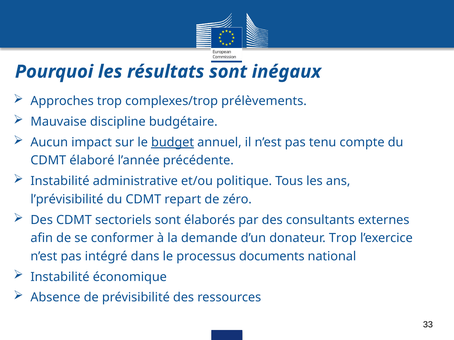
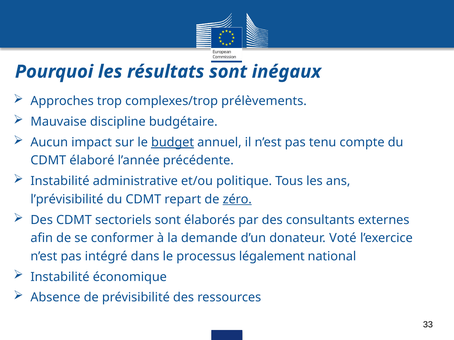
zéro underline: none -> present (237, 200)
donateur Trop: Trop -> Voté (343, 238)
documents: documents -> légalement (272, 257)
